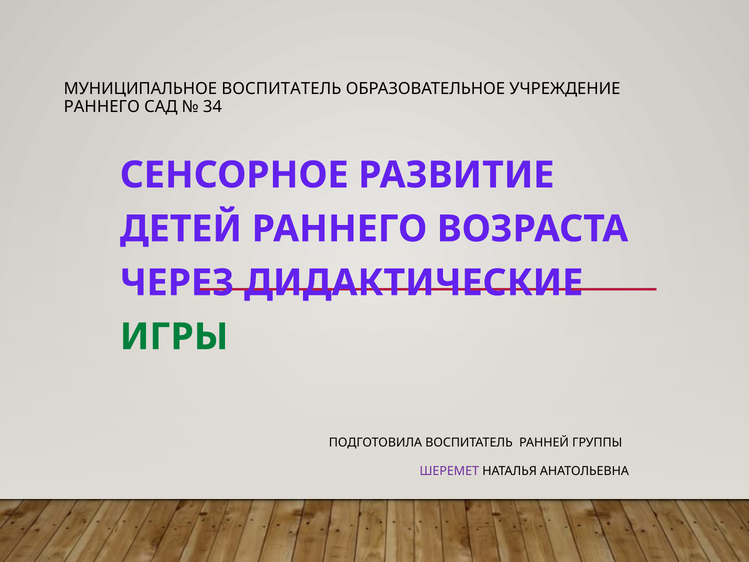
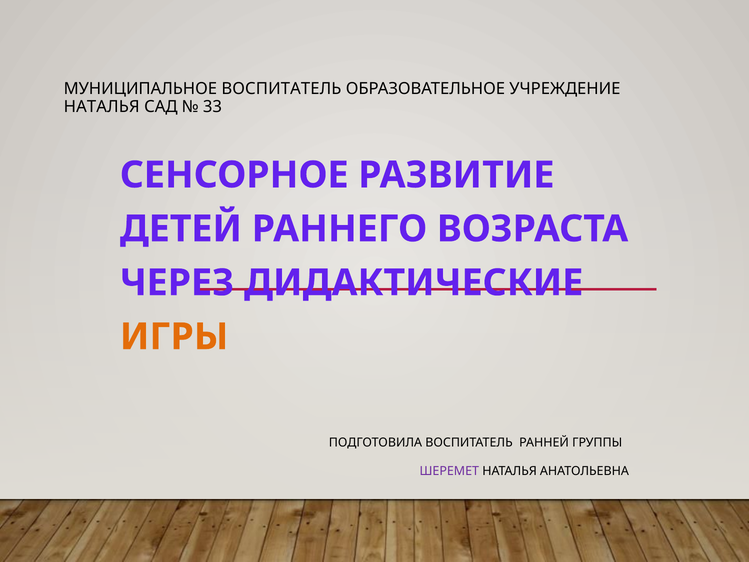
РАННЕГО: РАННЕГО -> НАТАЛЬЯ (102, 107)
34: 34 -> 33 (212, 107)
ИГРЫ colour: green -> orange (174, 337)
